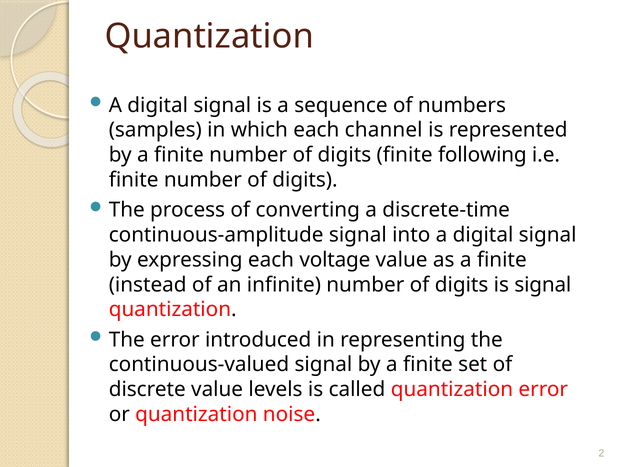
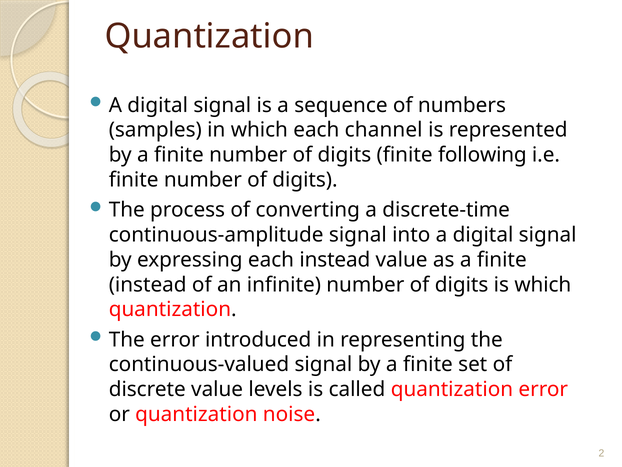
each voltage: voltage -> instead (335, 260)
is signal: signal -> which (543, 284)
